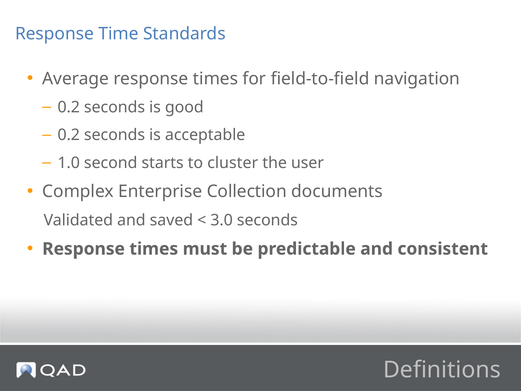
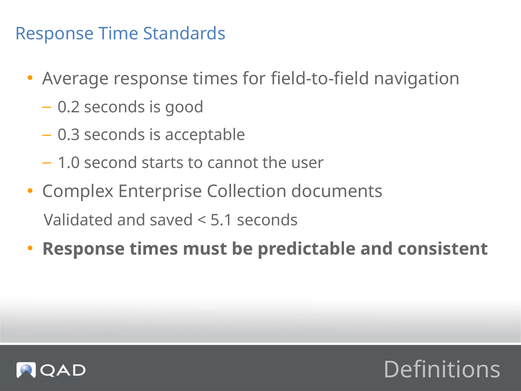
0.2: 0.2 -> 0.3 (69, 135)
cluster: cluster -> cannot (233, 163)
3.0: 3.0 -> 5.1 (222, 220)
